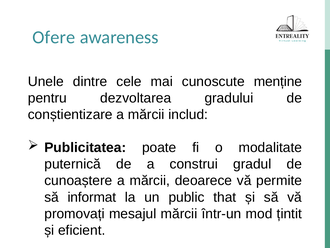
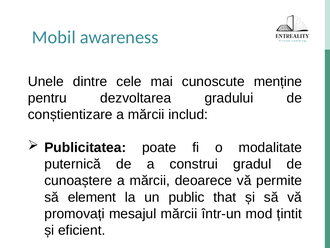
Ofere: Ofere -> Mobil (54, 37)
informat: informat -> element (92, 197)
